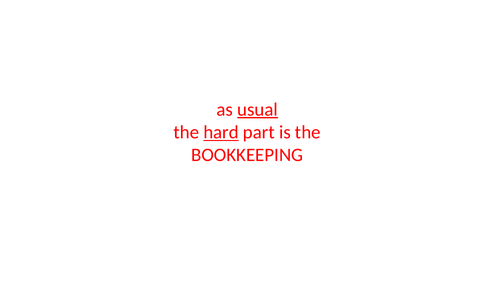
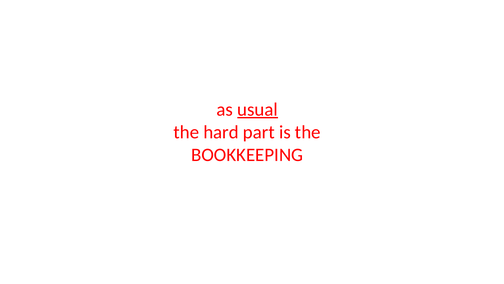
hard underline: present -> none (221, 132)
